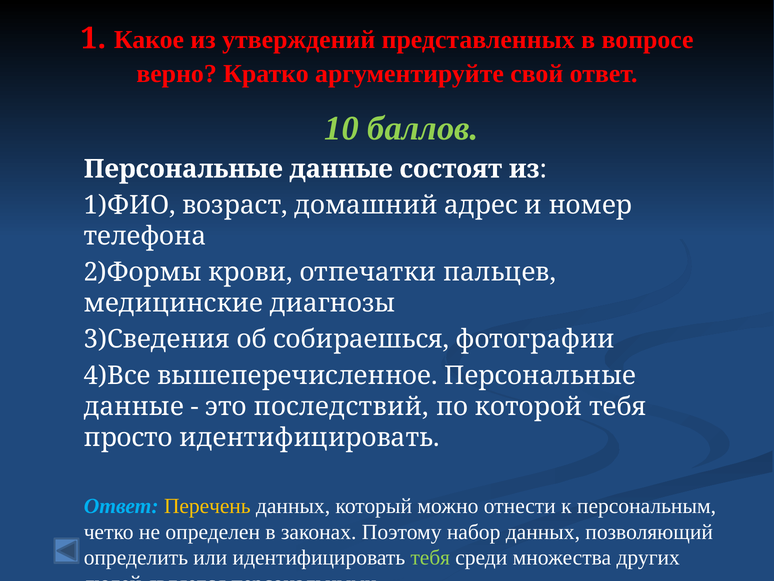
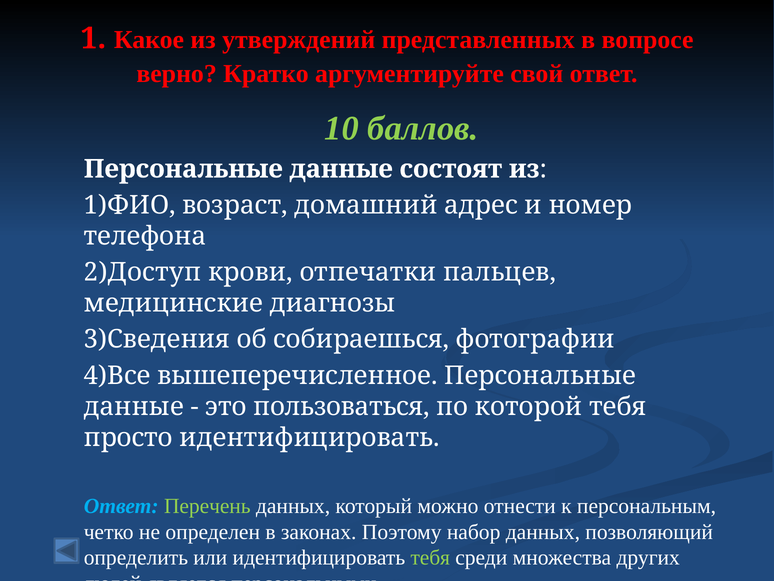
2)Формы: 2)Формы -> 2)Доступ (143, 272)
последствий: последствий -> пользоваться (342, 406)
Перечень colour: yellow -> light green (207, 506)
